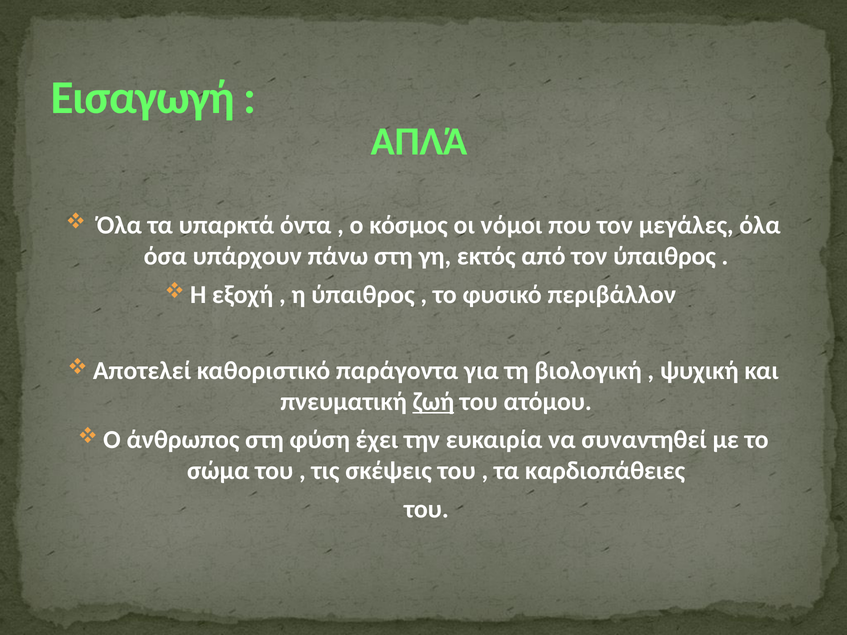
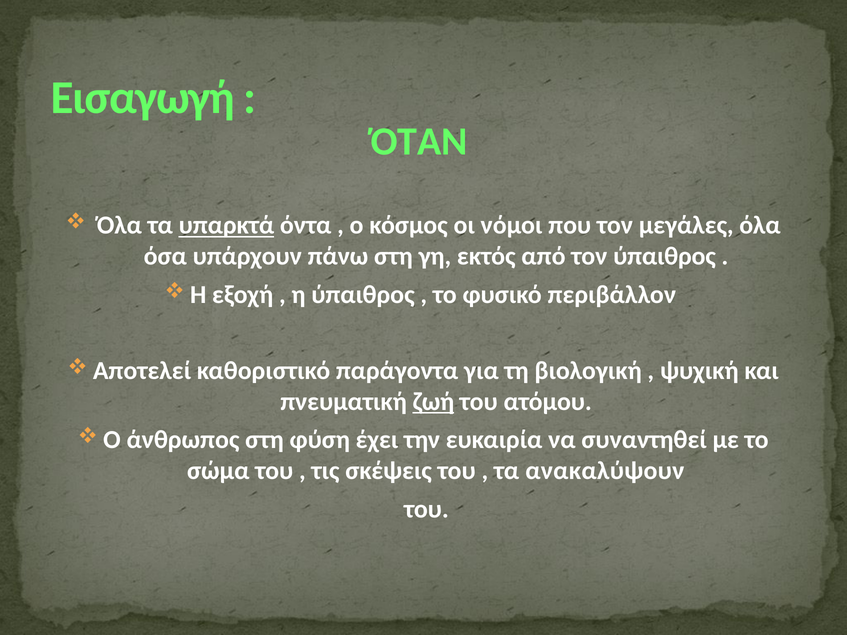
ΑΠΛΆ: ΑΠΛΆ -> ΌΤΑΝ (419, 142)
υπαρκτά underline: none -> present (226, 226)
καρδιοπάθειες: καρδιοπάθειες -> ανακαλύψουν (605, 471)
